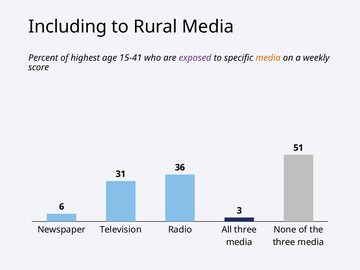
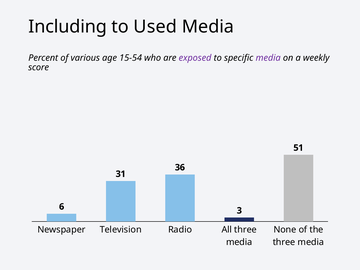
Rural: Rural -> Used (155, 27)
highest: highest -> various (85, 58)
15-41: 15-41 -> 15-54 (131, 58)
media colour: orange -> purple (268, 58)
